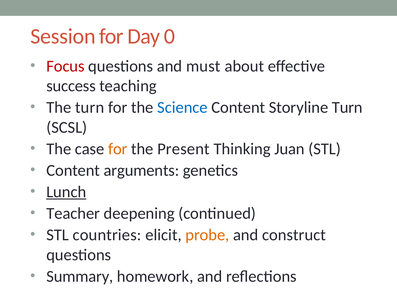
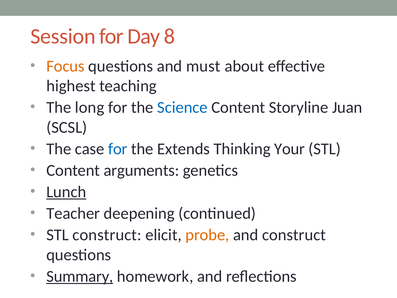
0: 0 -> 8 (170, 36)
Focus colour: red -> orange (65, 66)
success: success -> highest (71, 86)
The turn: turn -> long (90, 107)
Storyline Turn: Turn -> Juan (347, 107)
for colour: orange -> blue (118, 149)
Present: Present -> Extends (184, 149)
Juan: Juan -> Your (290, 149)
STL countries: countries -> construct (107, 235)
Summary underline: none -> present (80, 276)
